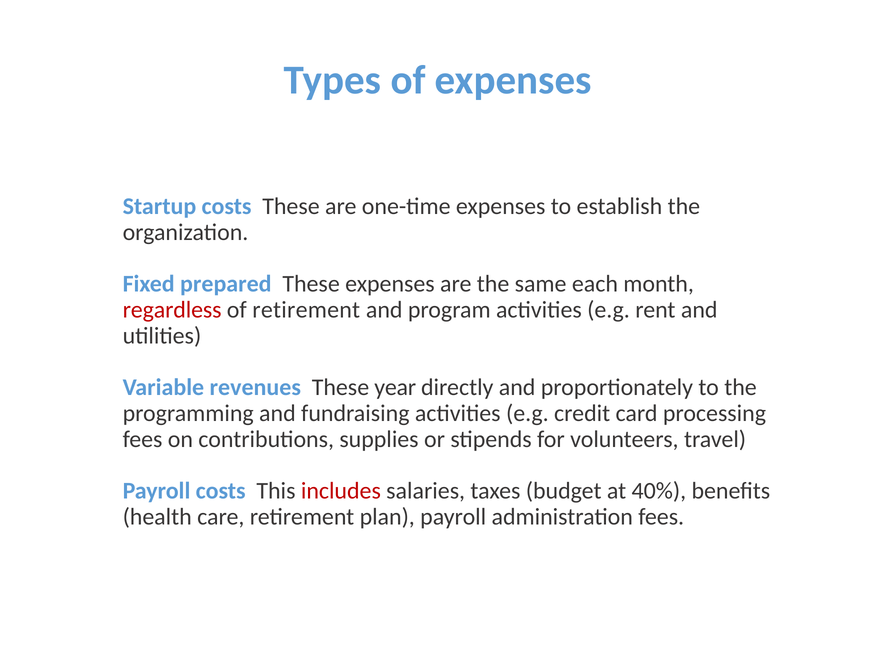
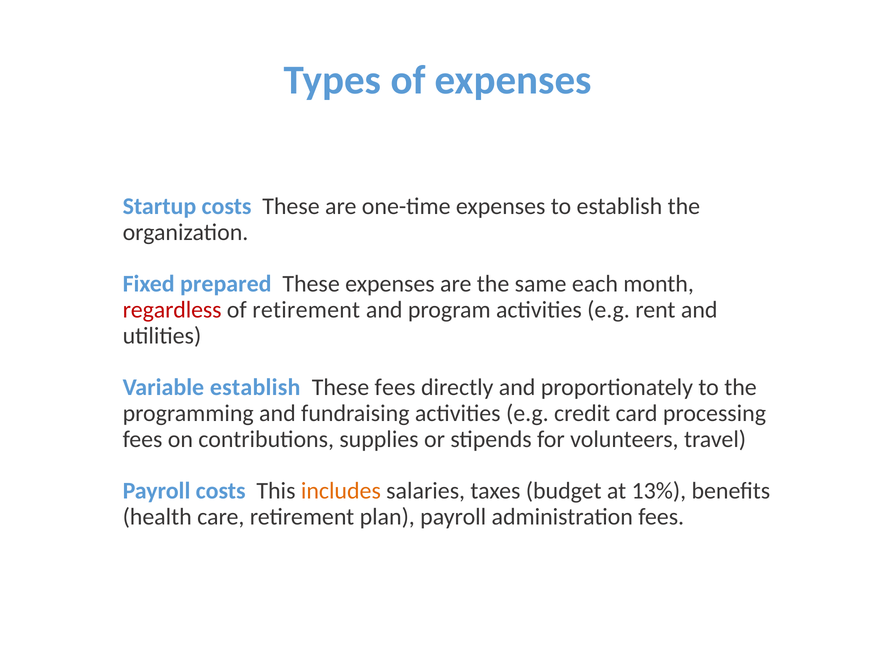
Variable revenues: revenues -> establish (255, 387)
These year: year -> fees (395, 387)
includes colour: red -> orange (341, 491)
40%: 40% -> 13% (659, 491)
